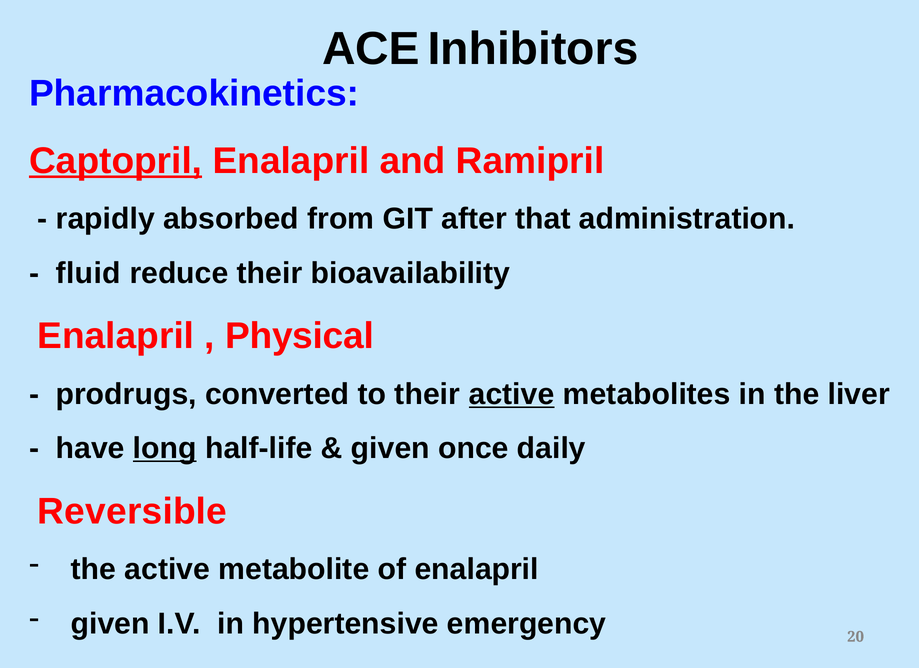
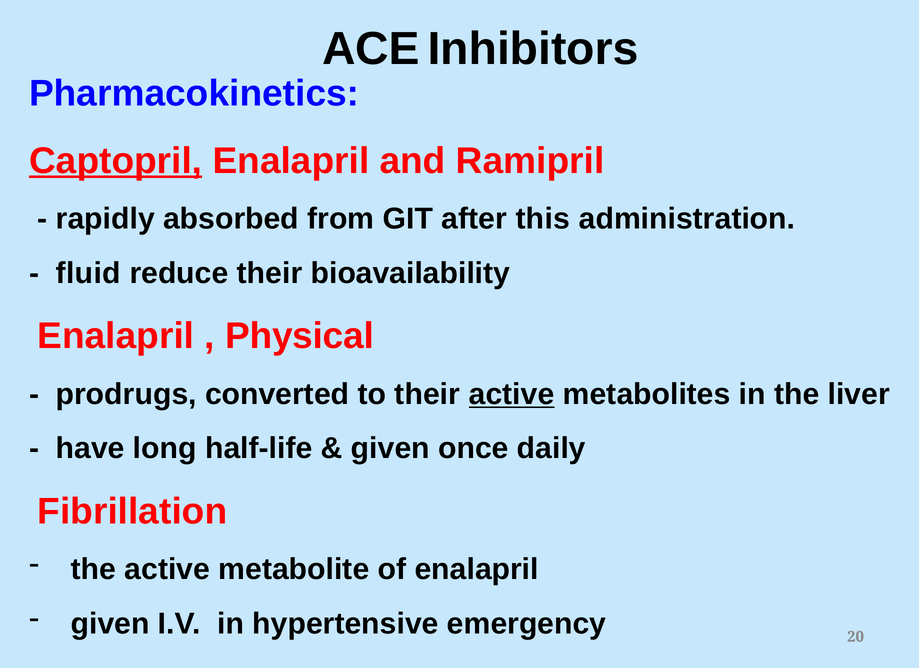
that: that -> this (543, 219)
long underline: present -> none (165, 449)
Reversible: Reversible -> Fibrillation (132, 512)
